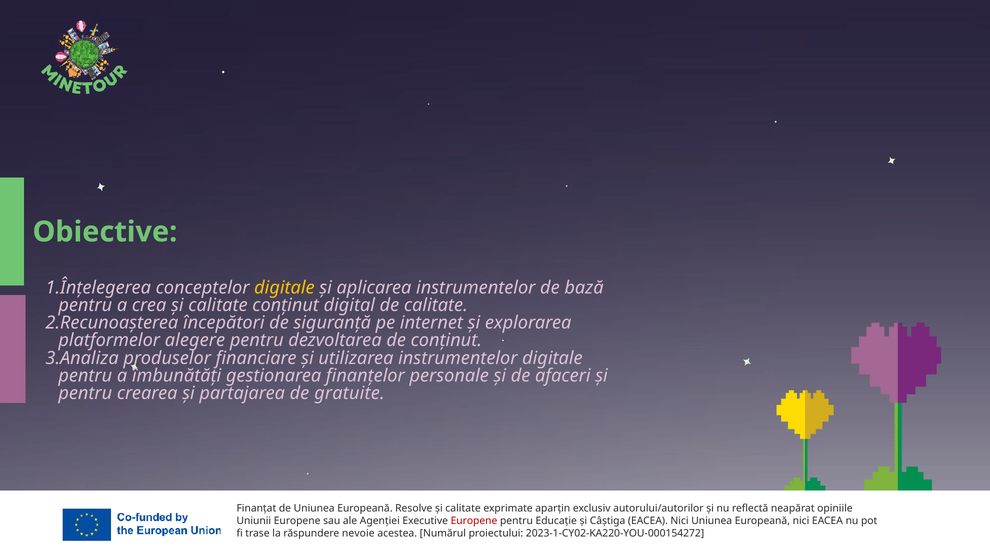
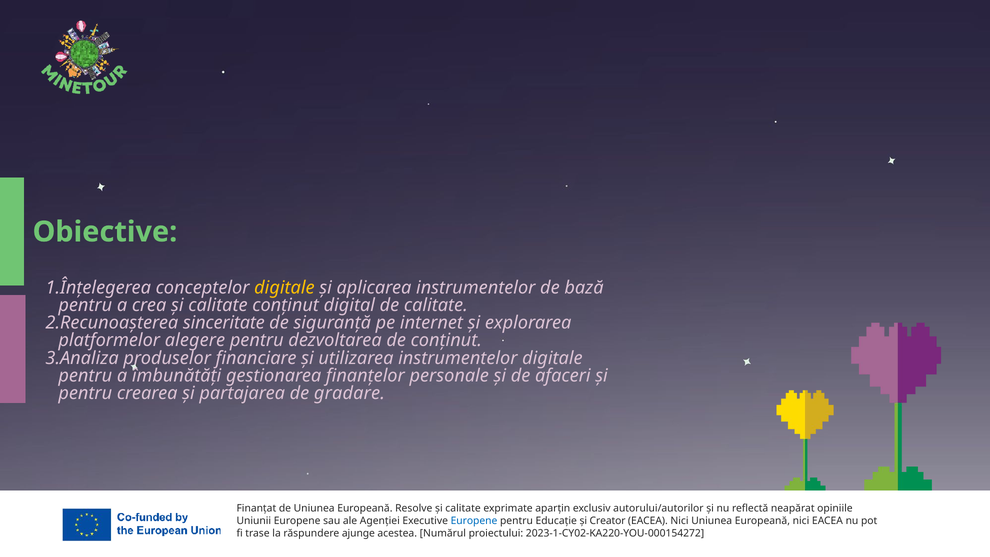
începători: începători -> sinceritate (224, 323)
gratuite: gratuite -> gradare (349, 393)
Europene colour: red -> blue (474, 521)
Câștiga: Câștiga -> Creator (608, 521)
nevoie: nevoie -> ajunge (358, 533)
